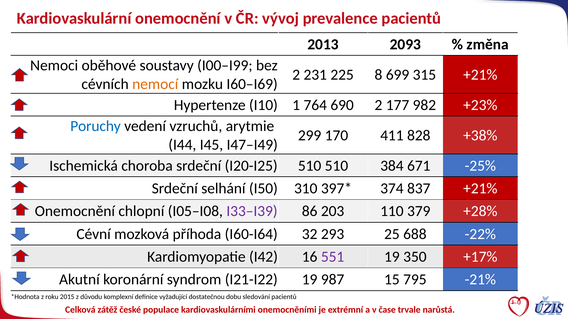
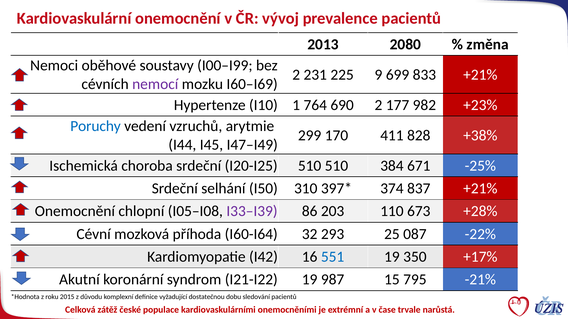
2093: 2093 -> 2080 (405, 44)
8: 8 -> 9 (378, 75)
315: 315 -> 833 (424, 75)
nemocí colour: orange -> purple (155, 84)
379: 379 -> 673 (419, 212)
688: 688 -> 087 (415, 234)
551 colour: purple -> blue (333, 257)
